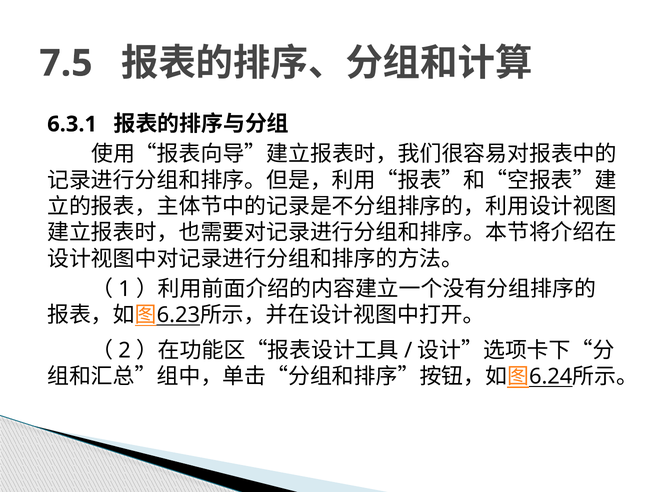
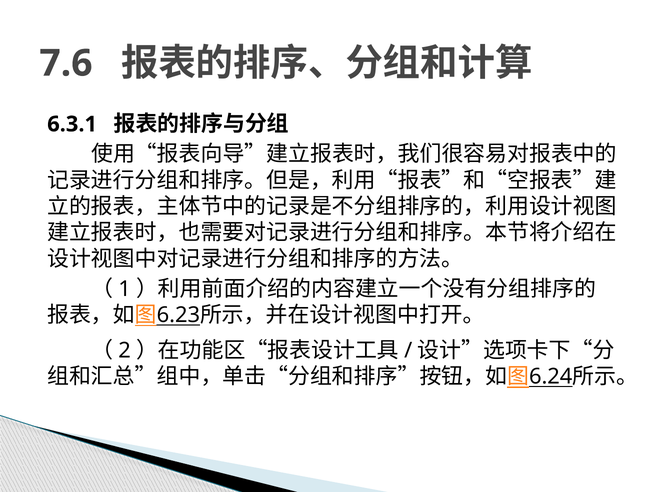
7.5: 7.5 -> 7.6 (66, 63)
